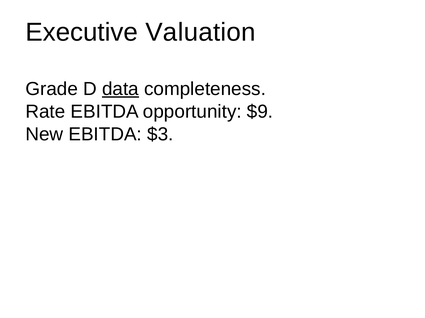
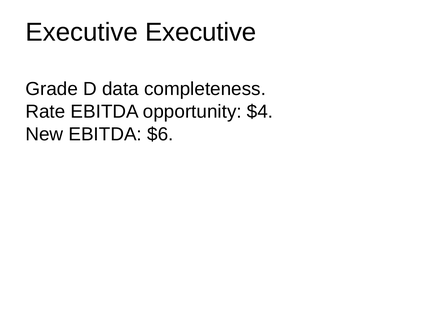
Executive Valuation: Valuation -> Executive (201, 32)
data underline: present -> none (120, 89)
$9: $9 -> $4 (260, 112)
$3: $3 -> $6 (160, 134)
